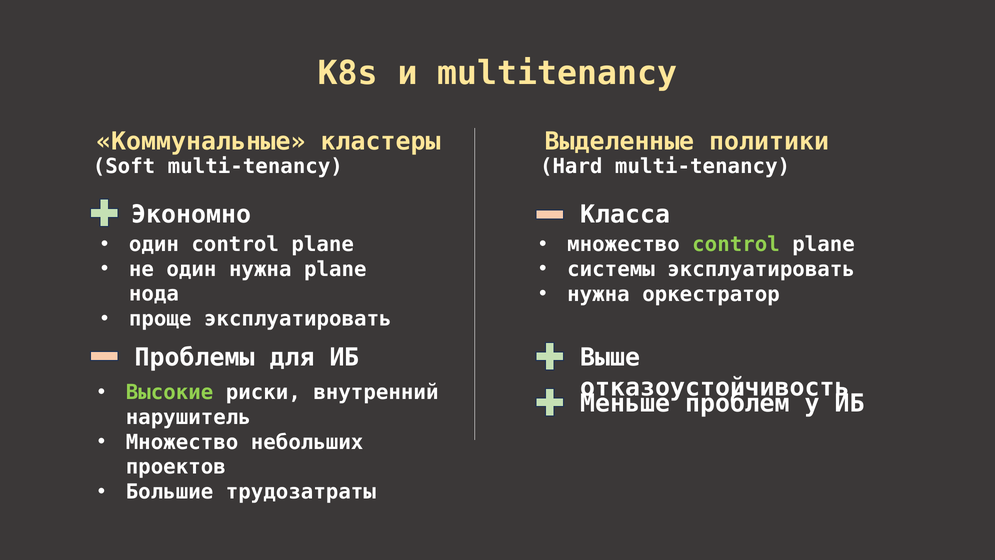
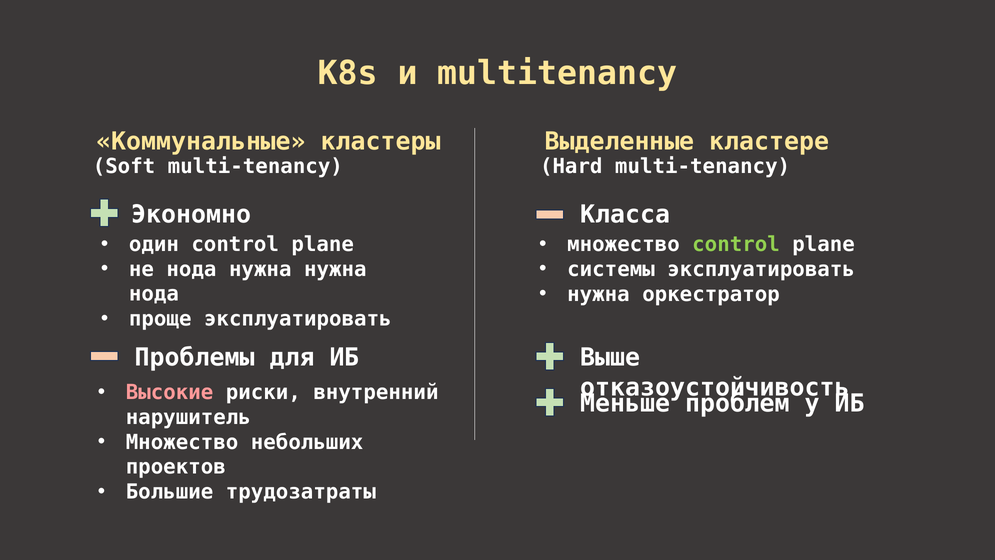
политики: политики -> кластере (769, 142)
не один: один -> нода (191, 269)
нужна plane: plane -> нужна (335, 269)
Высокие colour: light green -> pink (170, 392)
